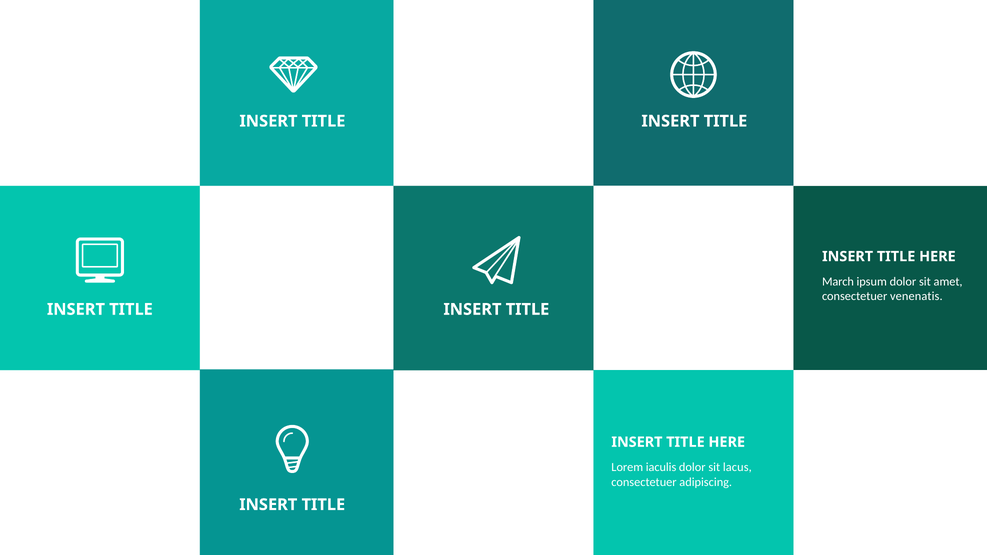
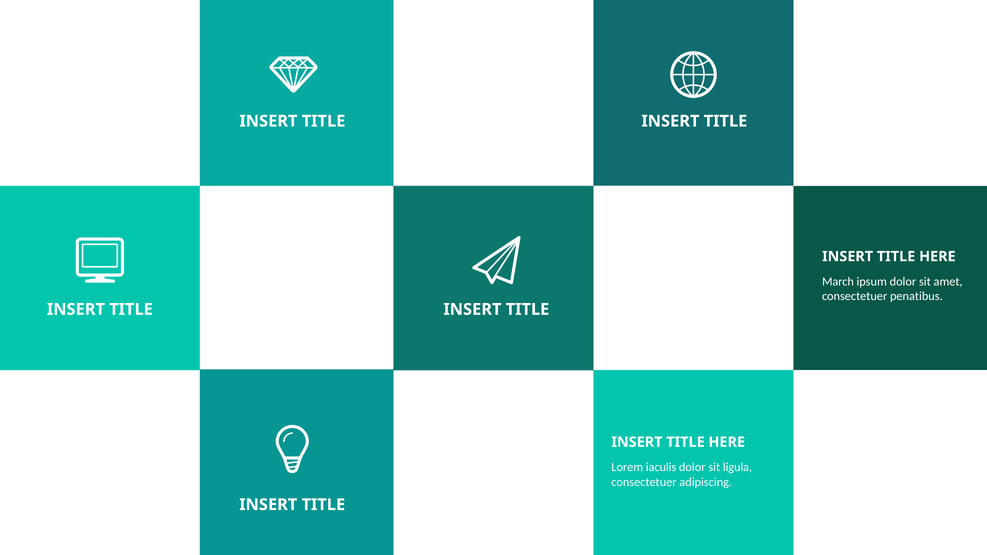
venenatis: venenatis -> penatibus (916, 297)
lacus: lacus -> ligula (737, 467)
